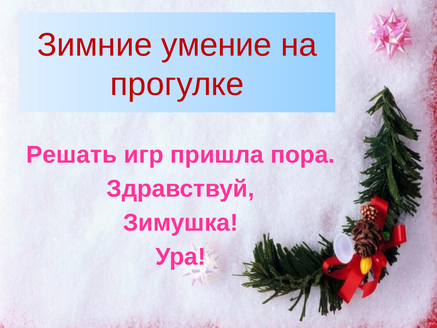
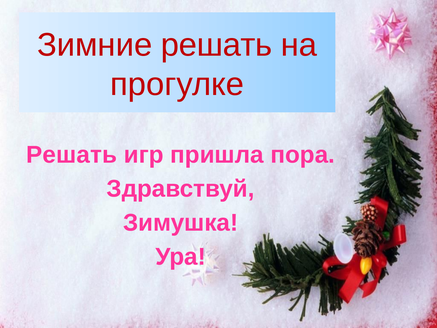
Зимние умение: умение -> решать (217, 45)
